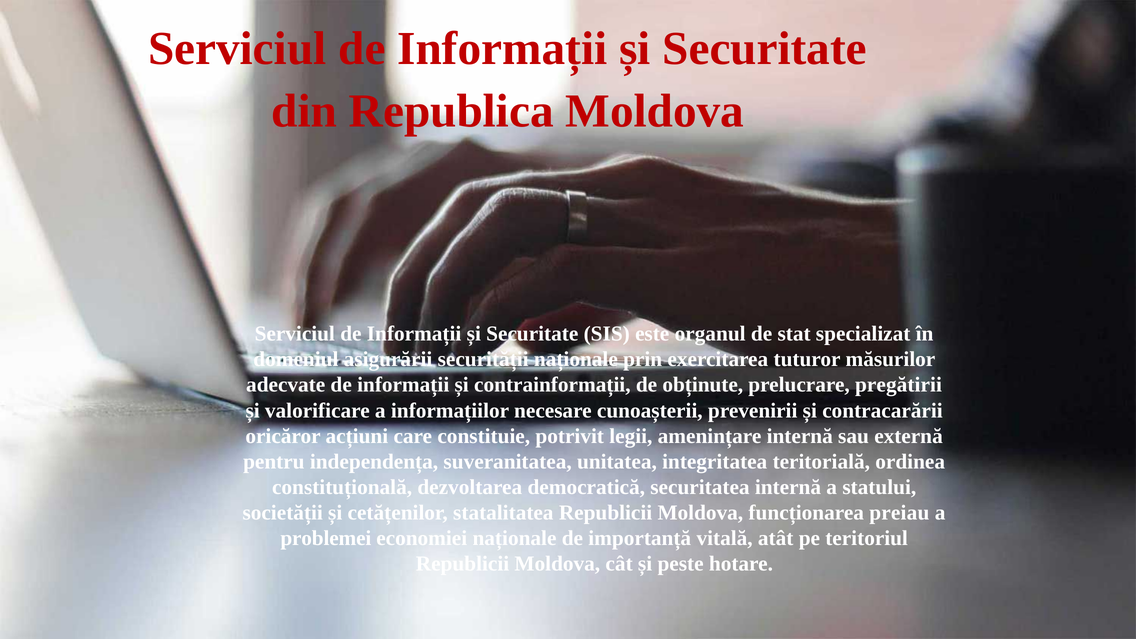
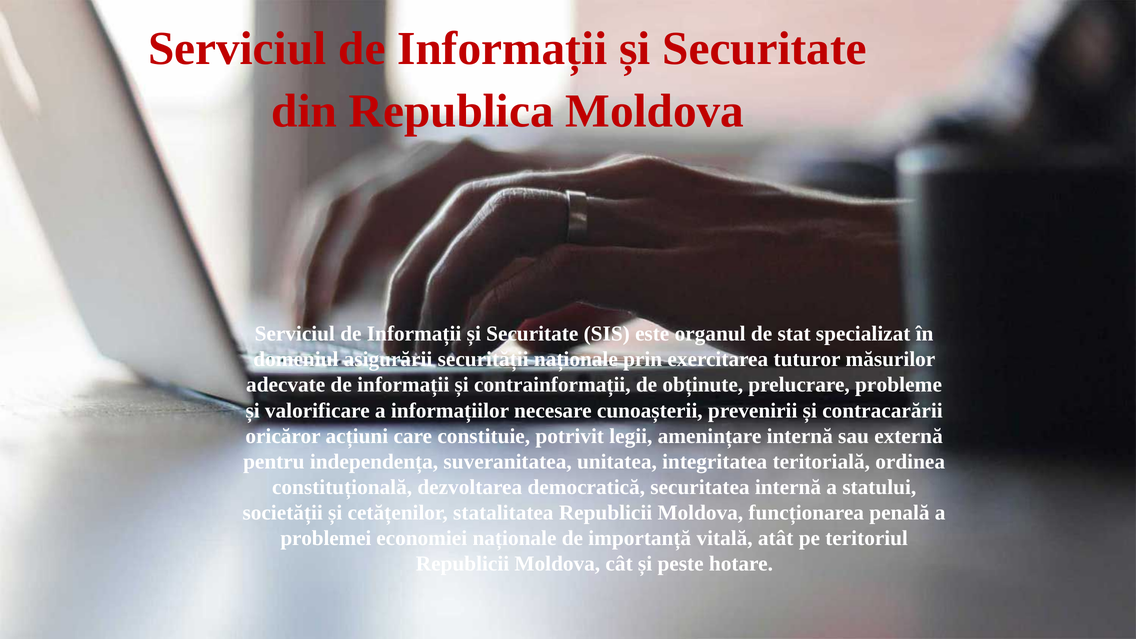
pregătirii: pregătirii -> probleme (899, 385)
preiau: preiau -> penală (899, 513)
